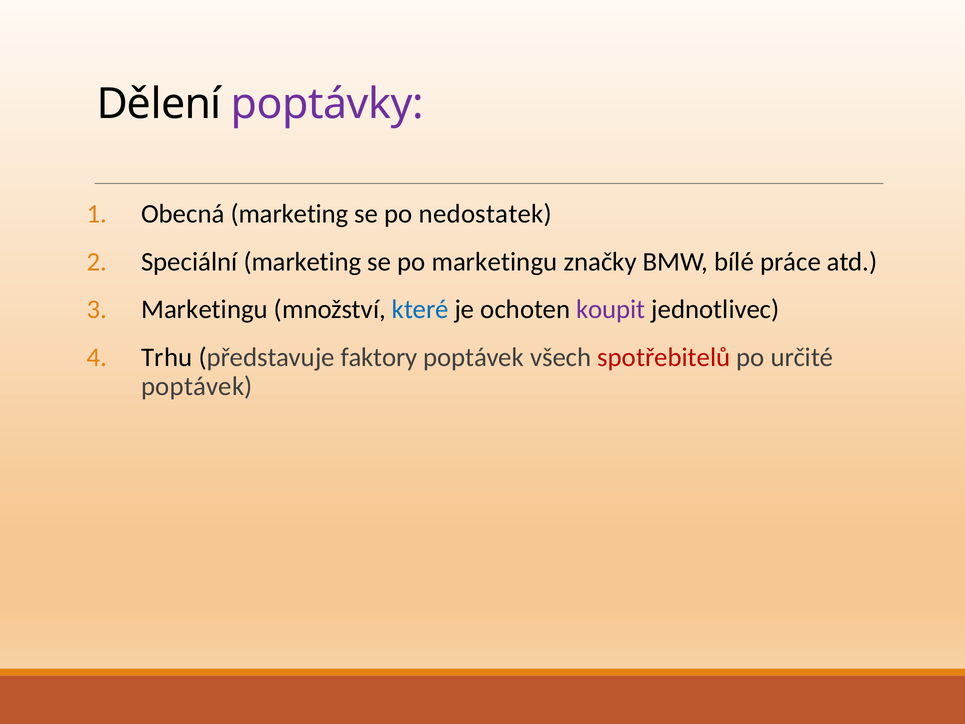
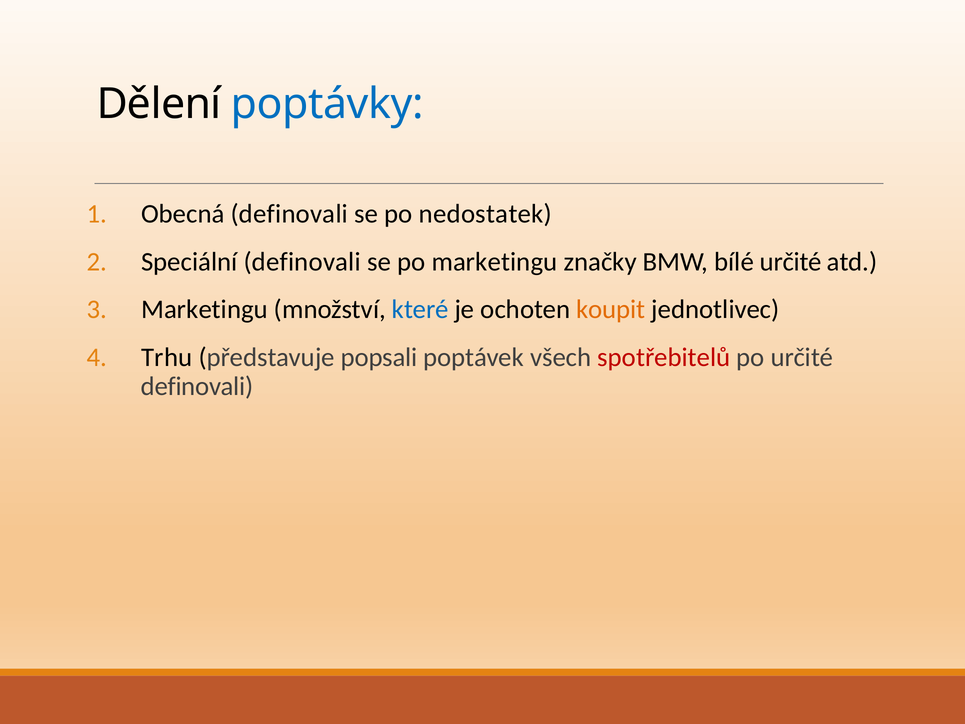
poptávky colour: purple -> blue (327, 104)
Obecná marketing: marketing -> definovali (289, 214)
Speciální marketing: marketing -> definovali (302, 262)
bílé práce: práce -> určité (791, 262)
koupit colour: purple -> orange (611, 309)
faktory: faktory -> popsali (379, 357)
poptávek: poptávek -> definovali (197, 386)
